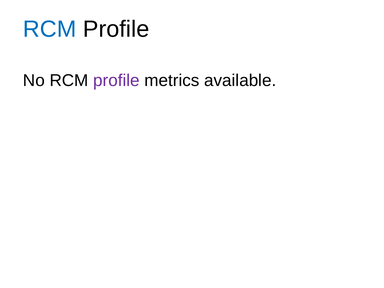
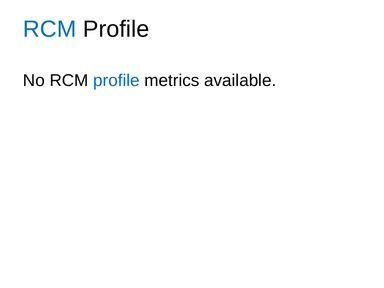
profile colour: purple -> blue (116, 81)
